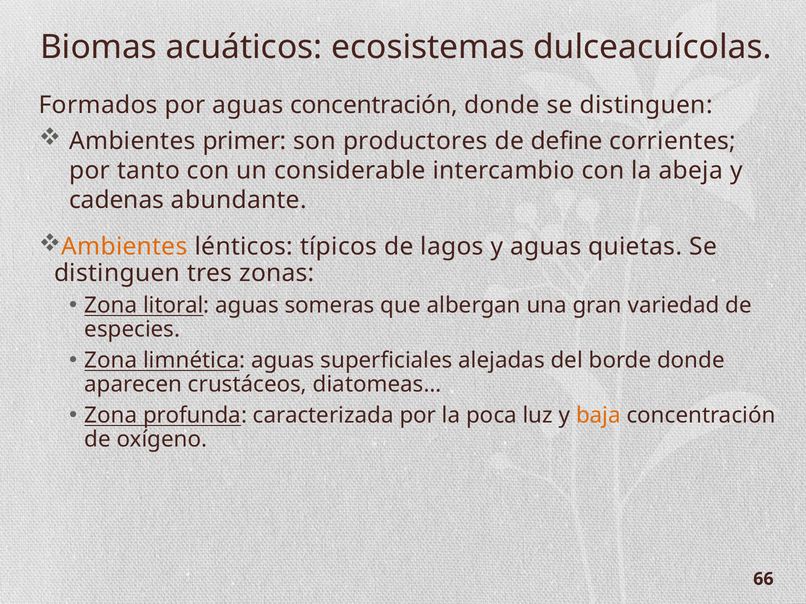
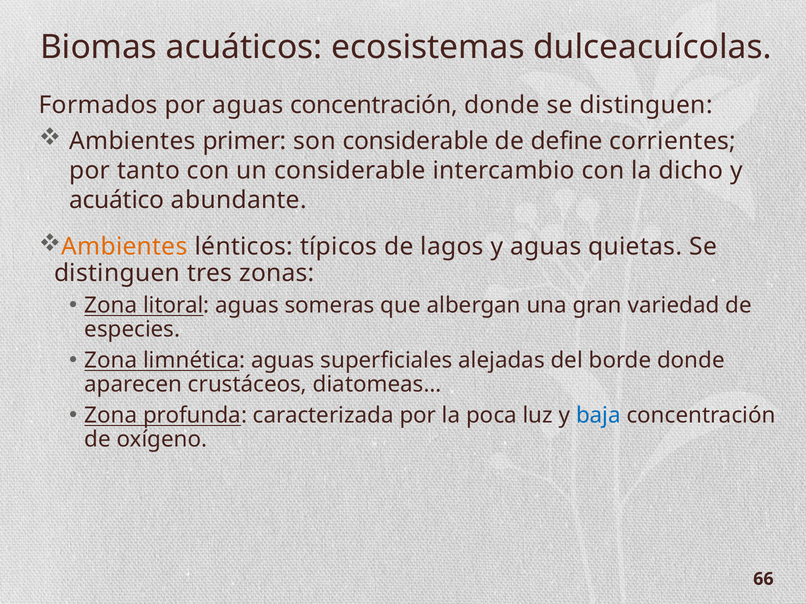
son productores: productores -> considerable (416, 141)
abeja: abeja -> dicho (691, 171)
cadenas: cadenas -> acuático (117, 200)
baja colour: orange -> blue (598, 416)
